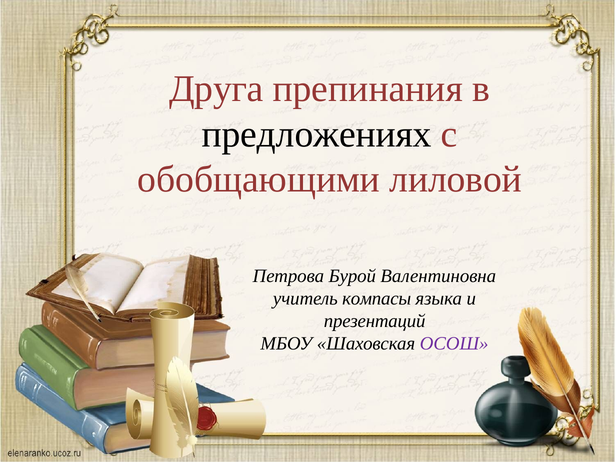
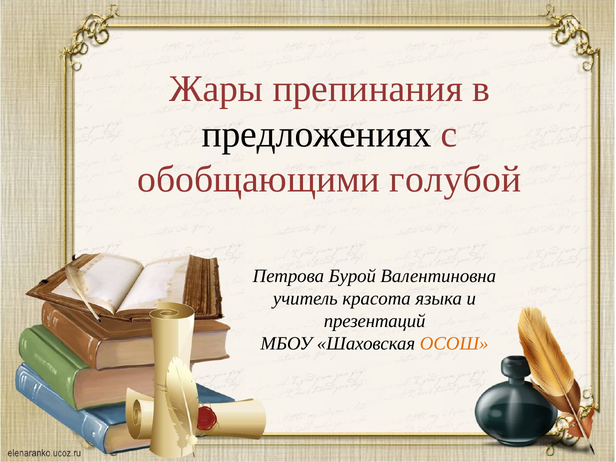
Друга: Друга -> Жары (216, 89)
лиловой: лиловой -> голубой (455, 179)
компасы: компасы -> красота (377, 298)
ОСОШ colour: purple -> orange (454, 344)
